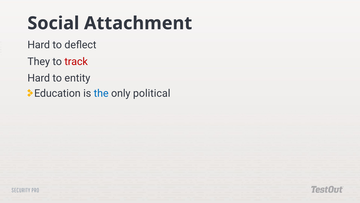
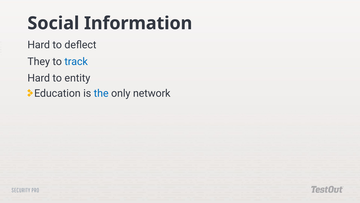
Attachment: Attachment -> Information (138, 23)
track colour: red -> blue (76, 61)
political: political -> network (152, 93)
